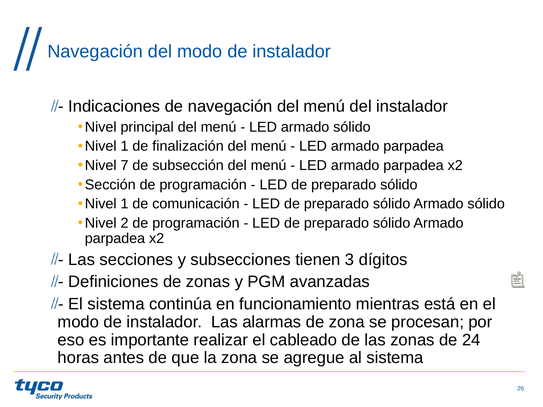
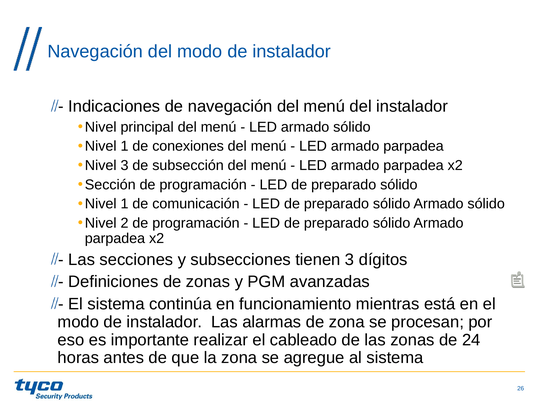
finalización: finalización -> conexiones (188, 146)
Nivel 7: 7 -> 3 (125, 166)
